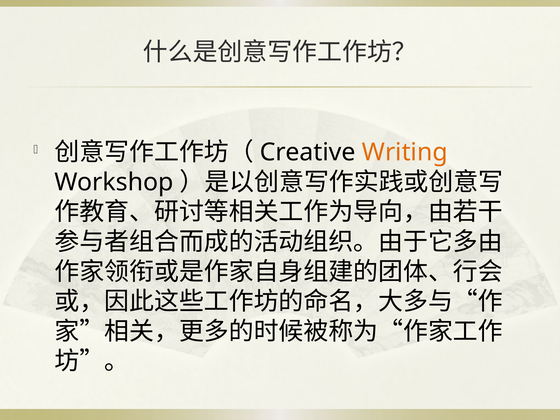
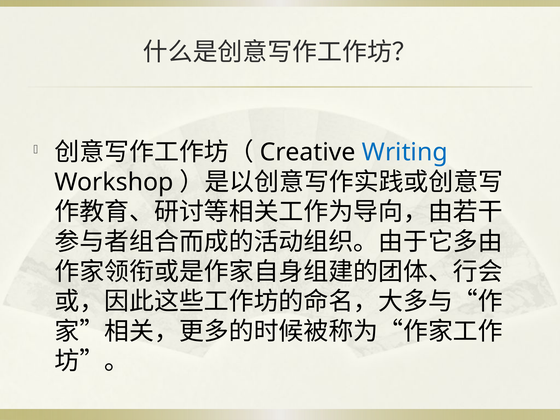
Writing colour: orange -> blue (405, 152)
